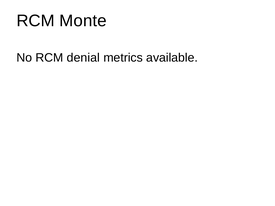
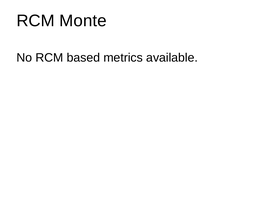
denial: denial -> based (83, 58)
